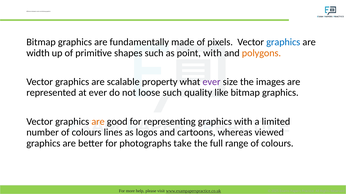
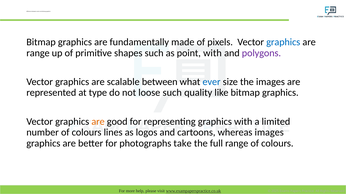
width: width -> range (38, 53)
polygons colour: orange -> purple (261, 53)
scalable property: property -> between (160, 82)
ever colour: purple -> blue (212, 82)
at ever: ever -> type (98, 93)
whereas viewed: viewed -> images (269, 133)
